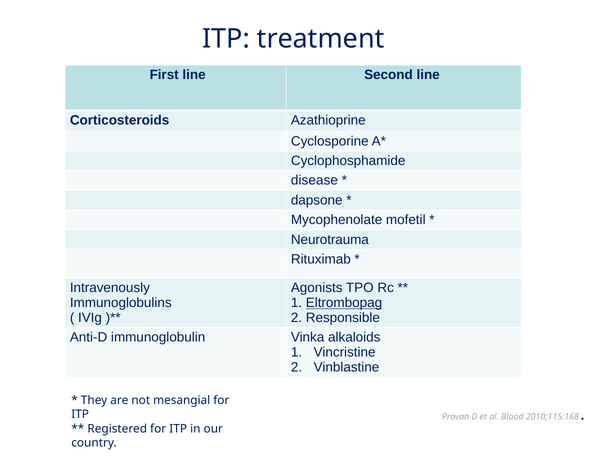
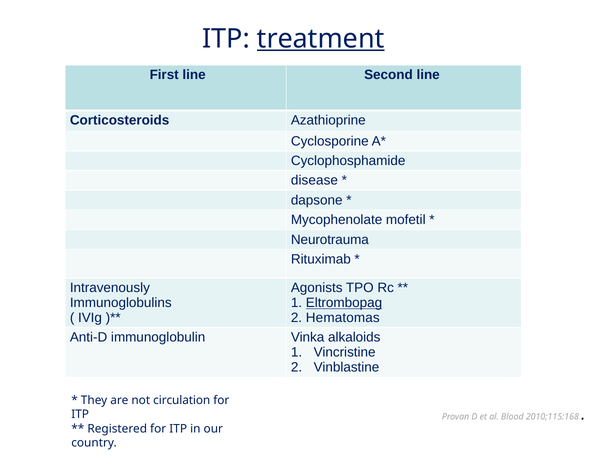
treatment underline: none -> present (321, 39)
Responsible: Responsible -> Hematomas (343, 318)
mesangial: mesangial -> circulation (182, 400)
